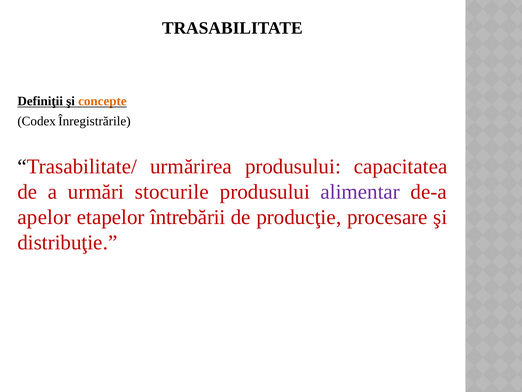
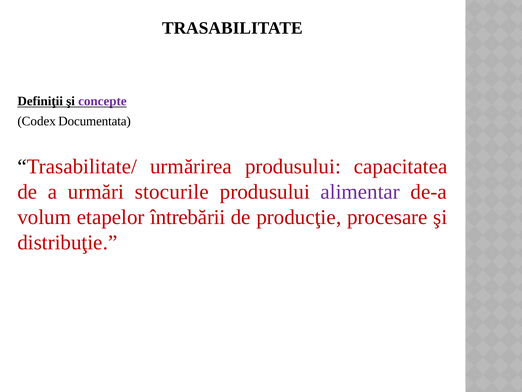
concepte colour: orange -> purple (102, 101)
Înregistrările: Înregistrările -> Documentata (95, 121)
apelor: apelor -> volum (44, 217)
